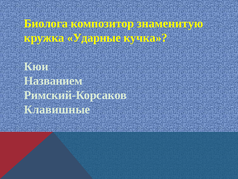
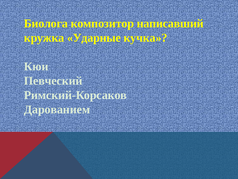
знаменитую: знаменитую -> написавший (170, 23)
Названием: Названием -> Певческий (53, 81)
Клавишные: Клавишные -> Дарованием (57, 109)
